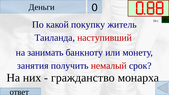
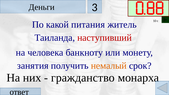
0: 0 -> 3 (95, 7)
покупку: покупку -> питания (88, 25)
занимать: занимать -> человека (45, 53)
немалый colour: red -> orange (109, 66)
